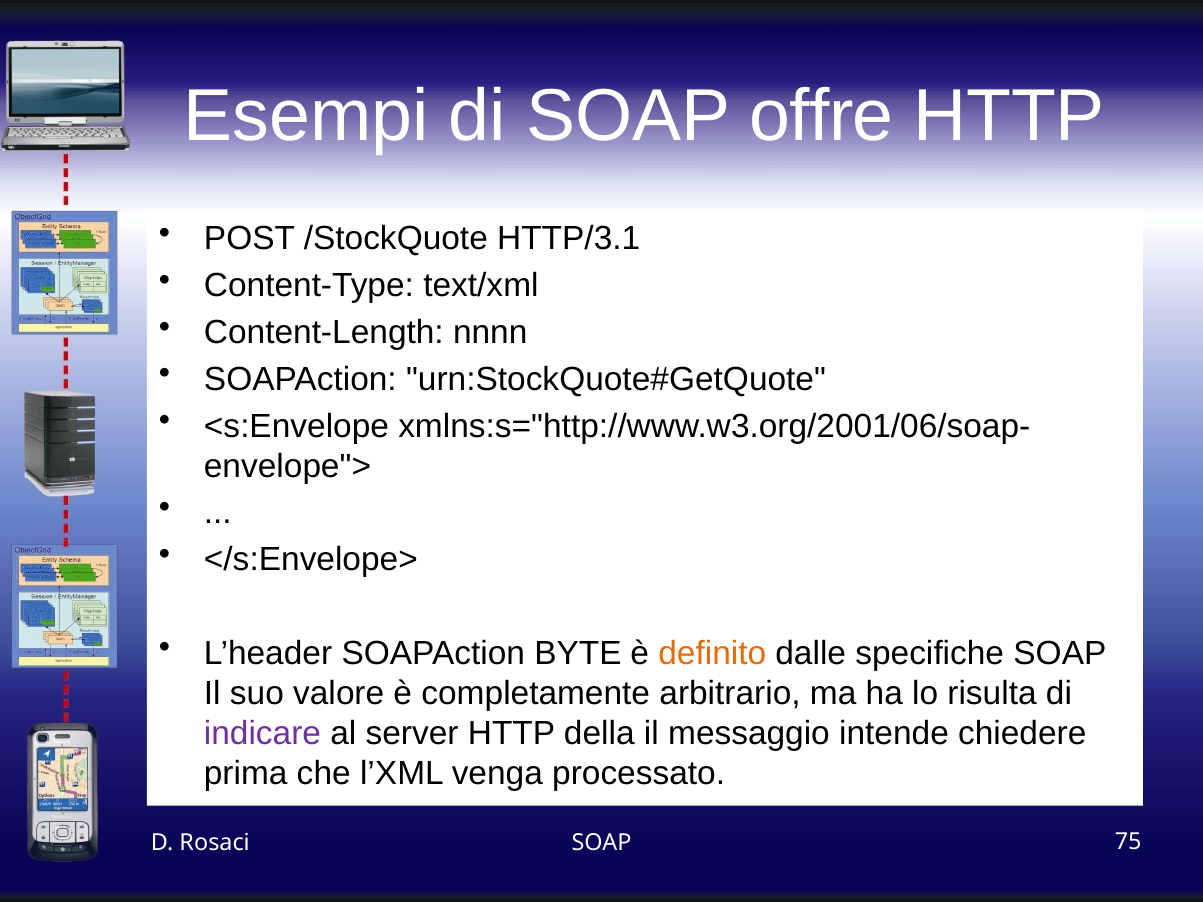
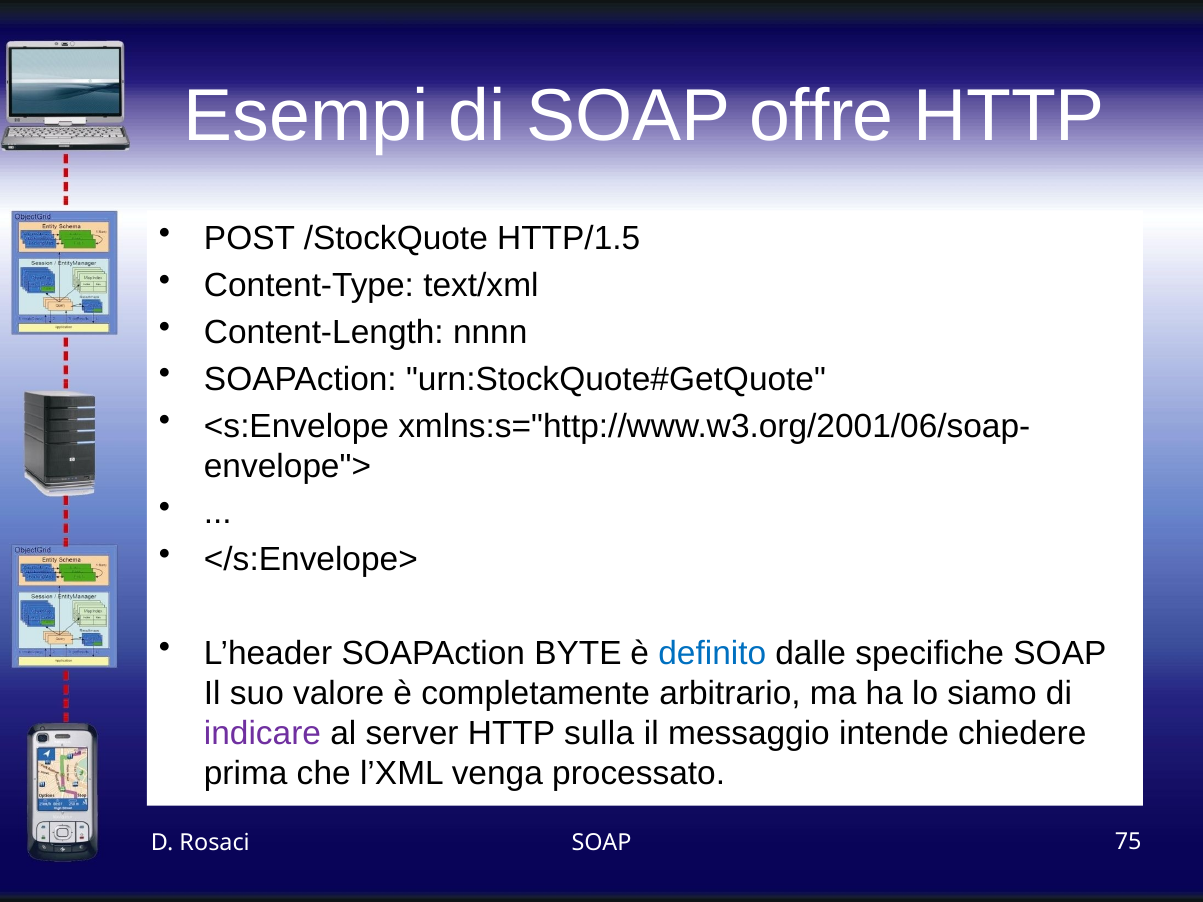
HTTP/3.1: HTTP/3.1 -> HTTP/1.5 (569, 239)
definito colour: orange -> blue (712, 653)
risulta: risulta -> siamo (992, 694)
della: della -> sulla (599, 734)
